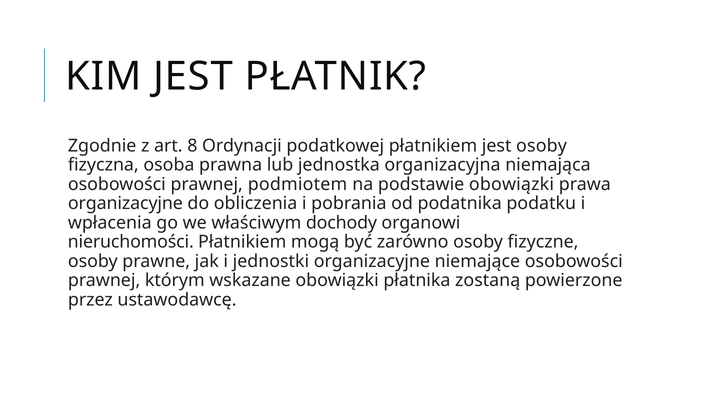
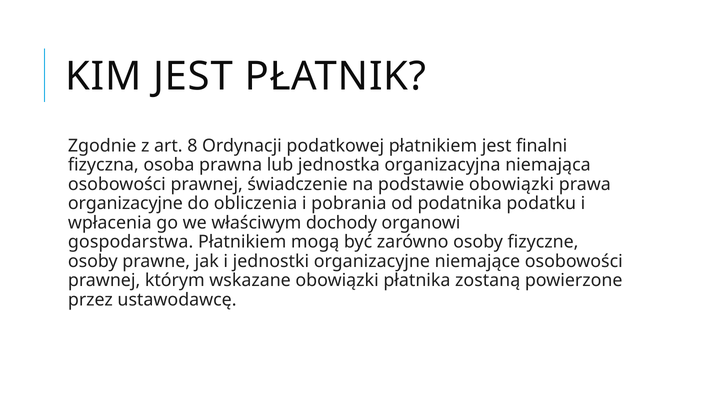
jest osoby: osoby -> finalni (542, 146)
podmiotem: podmiotem -> świadczenie (298, 184)
nieruchomości: nieruchomości -> gospodarstwa (131, 242)
